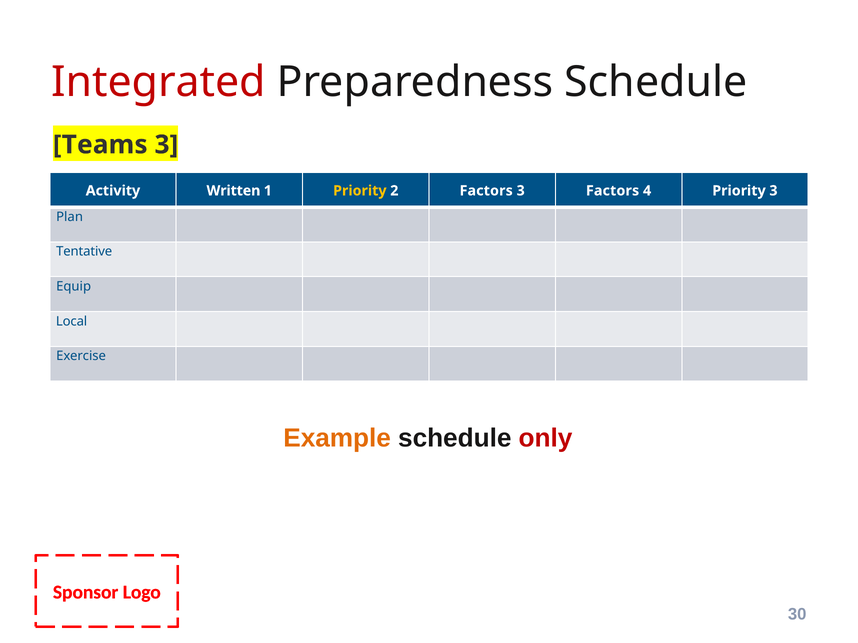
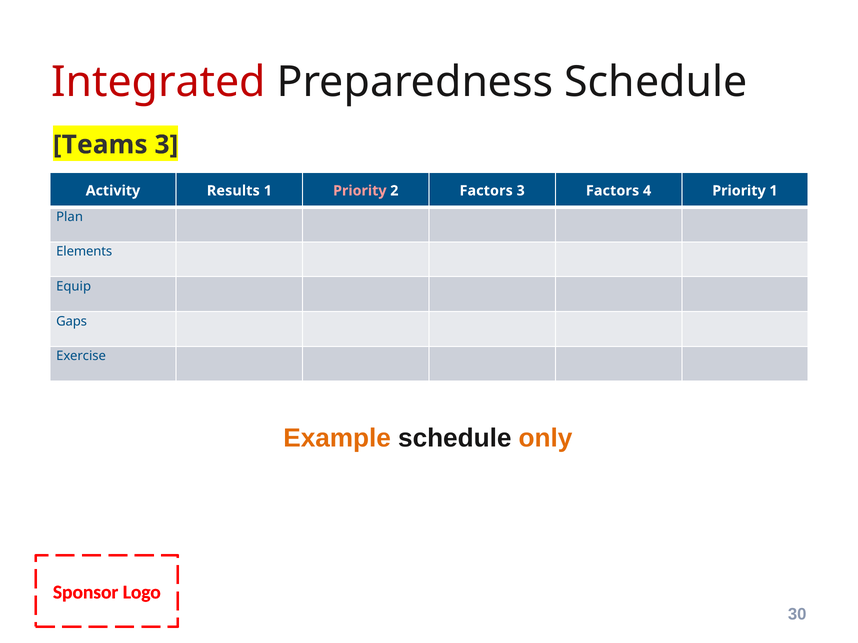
Written: Written -> Results (233, 191)
Priority colour: yellow -> pink (360, 191)
Priority 3: 3 -> 1 (773, 191)
Tentative: Tentative -> Elements (84, 252)
Local: Local -> Gaps (72, 321)
only colour: red -> orange (545, 438)
